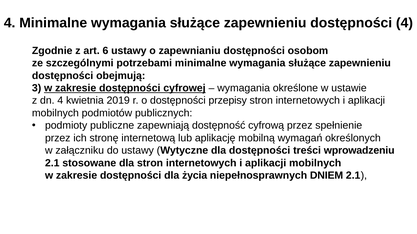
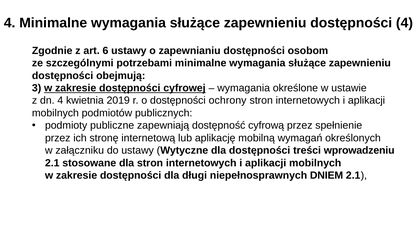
przepisy: przepisy -> ochrony (228, 101)
życia: życia -> długi (195, 176)
